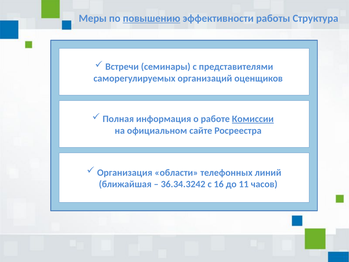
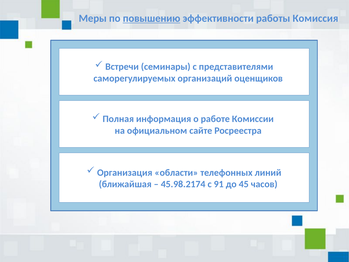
Структура: Структура -> Комиссия (315, 18)
Комиссии underline: present -> none (253, 119)
36.34.3242: 36.34.3242 -> 45.98.2174 (183, 184)
16: 16 -> 91 (219, 184)
11: 11 -> 45 (244, 184)
